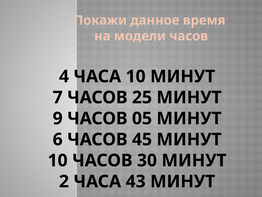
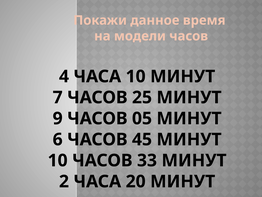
30: 30 -> 33 (147, 160)
43: 43 -> 20 (136, 181)
